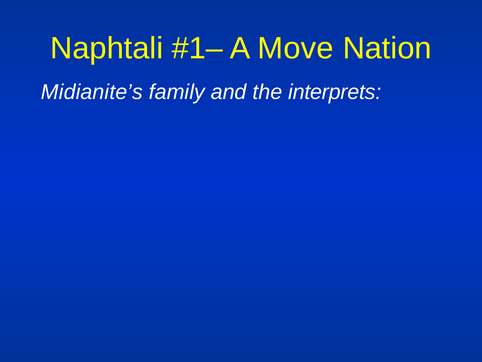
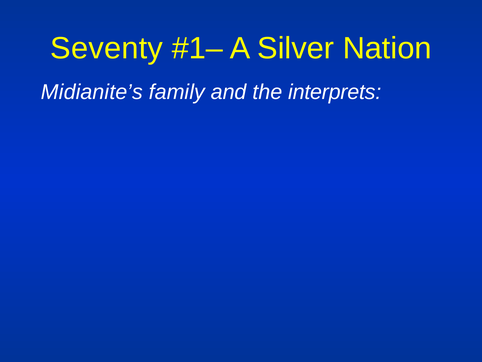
Naphtali: Naphtali -> Seventy (107, 48)
Move: Move -> Silver (296, 48)
